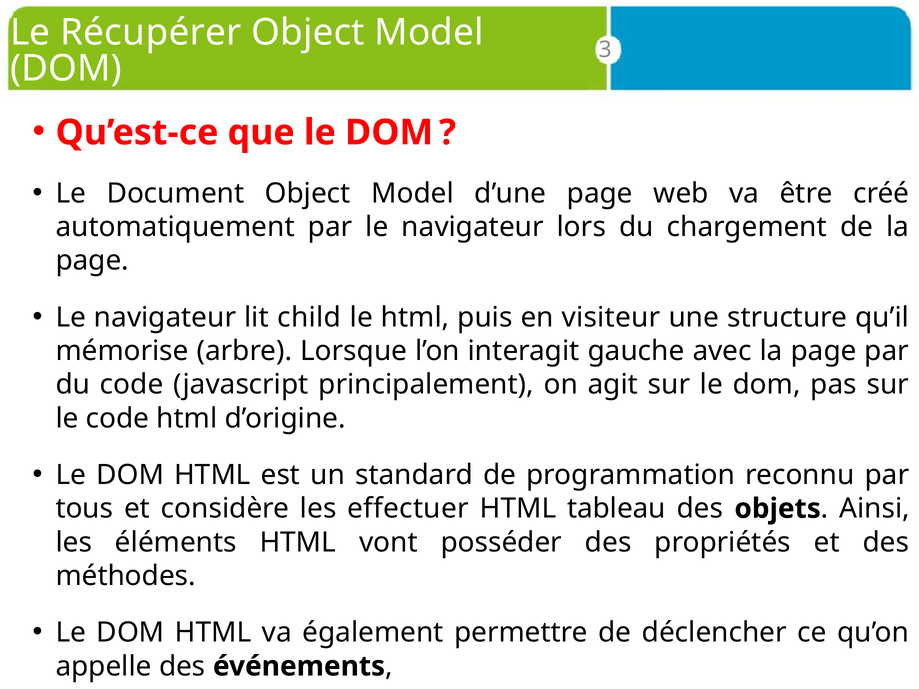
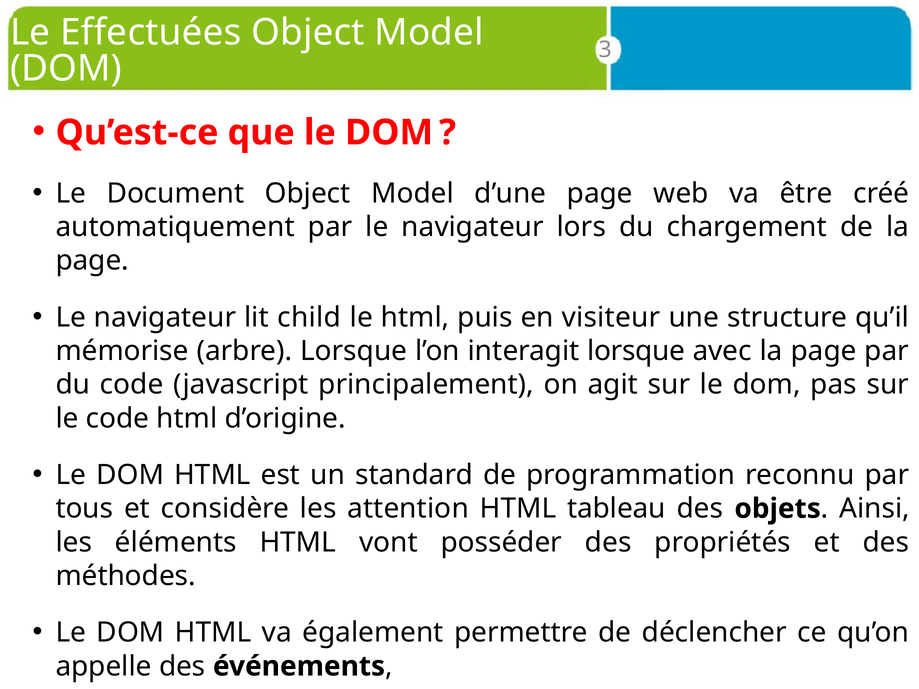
Récupérer: Récupérer -> Effectuées (151, 32)
interagit gauche: gauche -> lorsque (636, 351)
effectuer: effectuer -> attention (408, 509)
